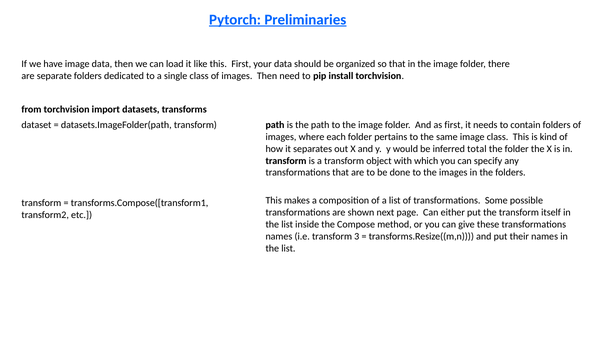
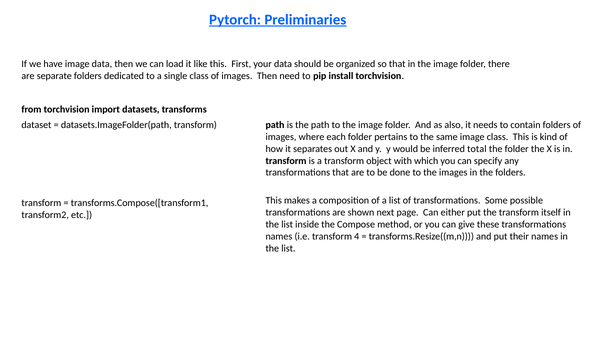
as first: first -> also (454, 125)
3: 3 -> 4 (357, 237)
